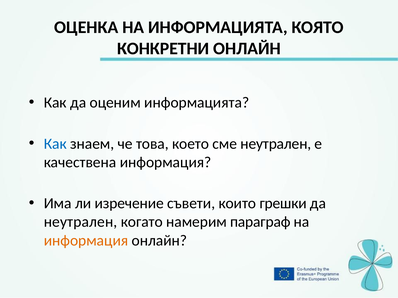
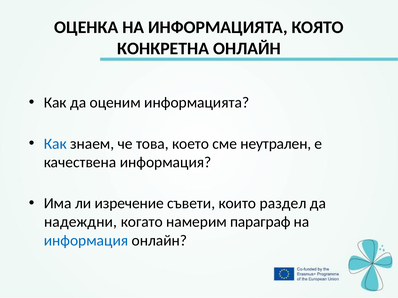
КОНКРЕТНИ: КОНКРЕТНИ -> КОНКРЕТНА (163, 49)
грешки: грешки -> раздел (283, 204)
неутрален: неутрален -> надеждни (81, 222)
информация colour: orange -> blue (86, 241)
